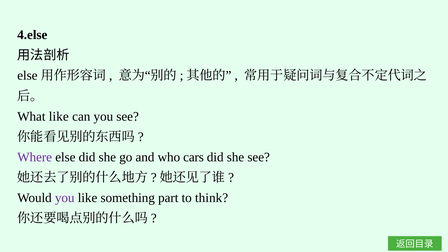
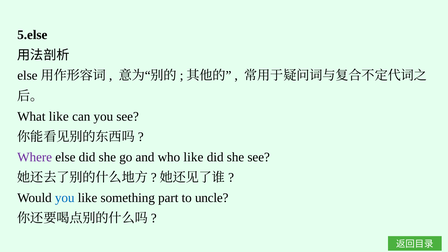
4.else: 4.else -> 5.else (32, 35)
who cars: cars -> like (193, 157)
you colour: purple -> blue (65, 198)
think: think -> uncle (212, 198)
